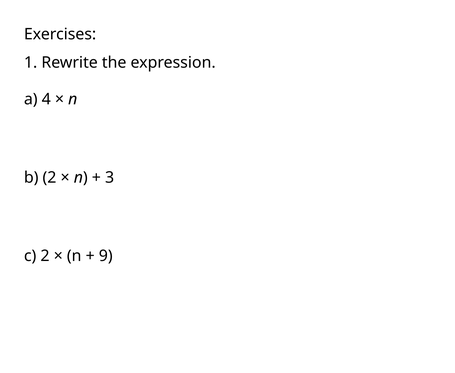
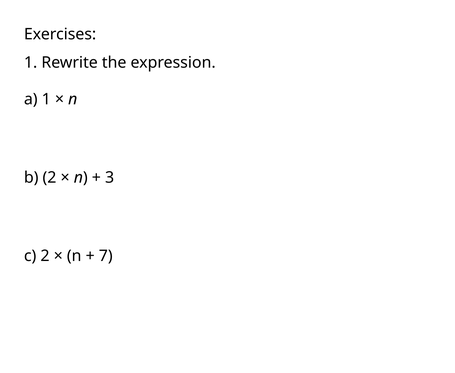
a 4: 4 -> 1 (46, 99)
9: 9 -> 7 (106, 256)
